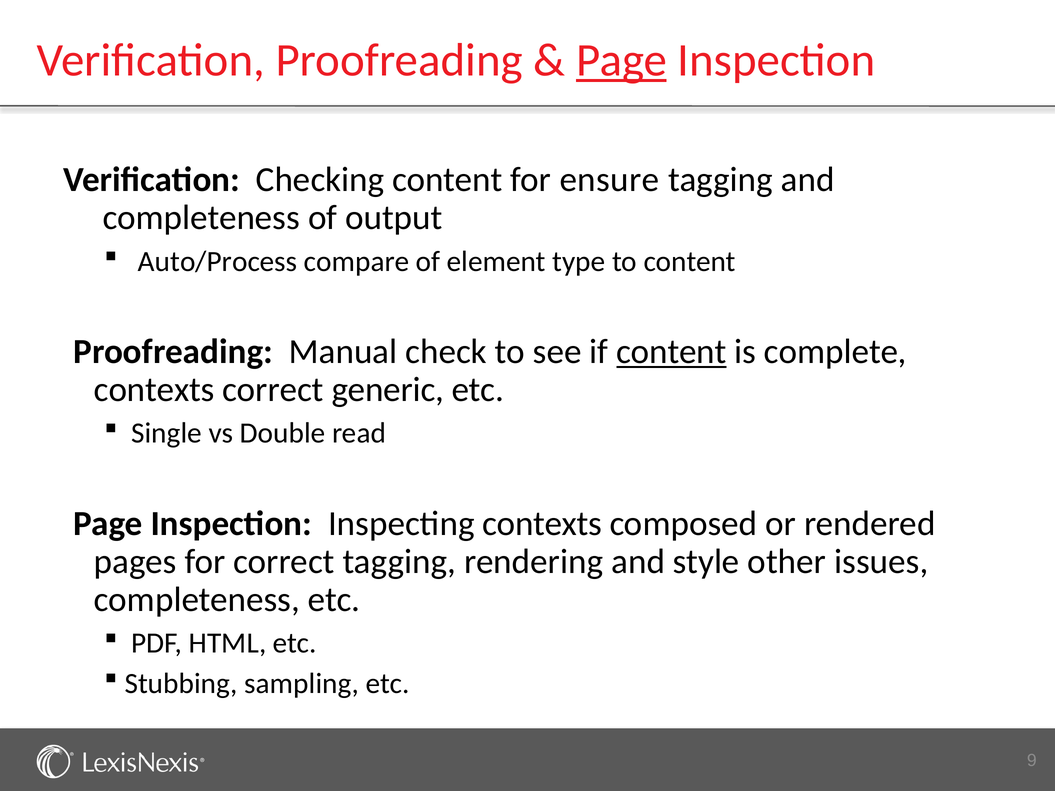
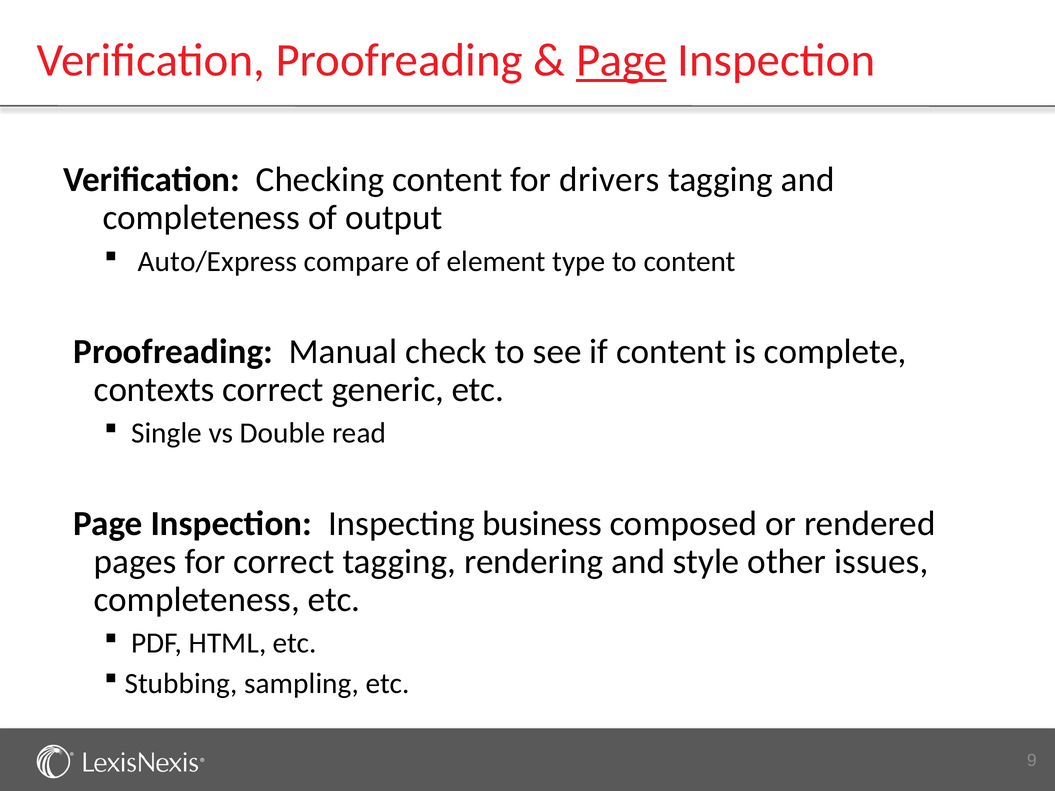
ensure: ensure -> drivers (609, 180)
Auto/Process: Auto/Process -> Auto/Express (218, 261)
content underline: present -> none (671, 352)
Inspecting contexts: contexts -> business (542, 524)
